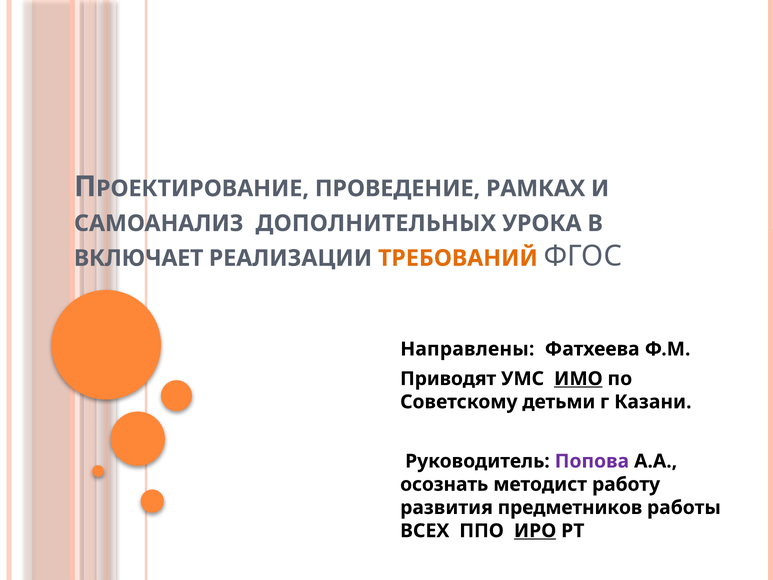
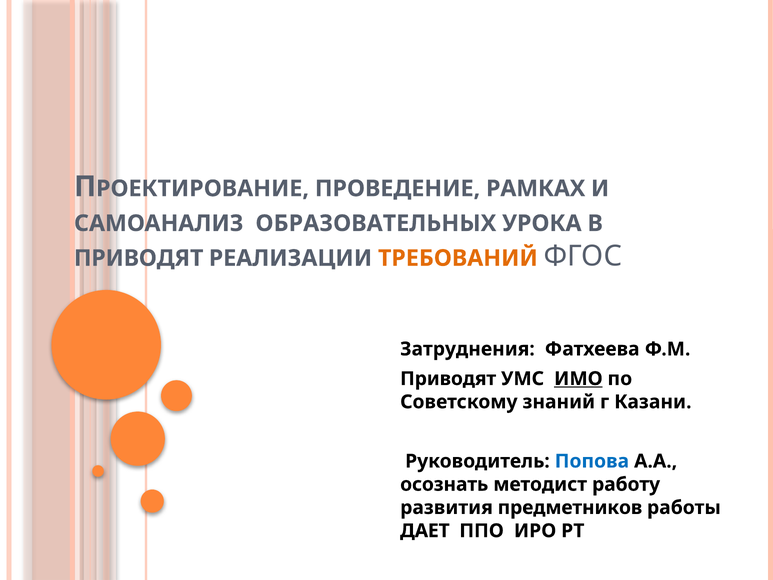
ДОПОЛНИТЕЛЬНЫХ: ДОПОЛНИТЕЛЬНЫХ -> ОБРАЗОВАТЕЛЬНЫХ (376, 223)
ВКЛЮЧАЕТ: ВКЛЮЧАЕТ -> ПРИВОДЯТ (139, 258)
Направлены: Направлены -> Затруднения (467, 349)
детьми: детьми -> знаний (559, 402)
Попова colour: purple -> blue (592, 461)
ВСЕХ: ВСЕХ -> ДАЕТ (425, 531)
ИРО underline: present -> none (535, 531)
